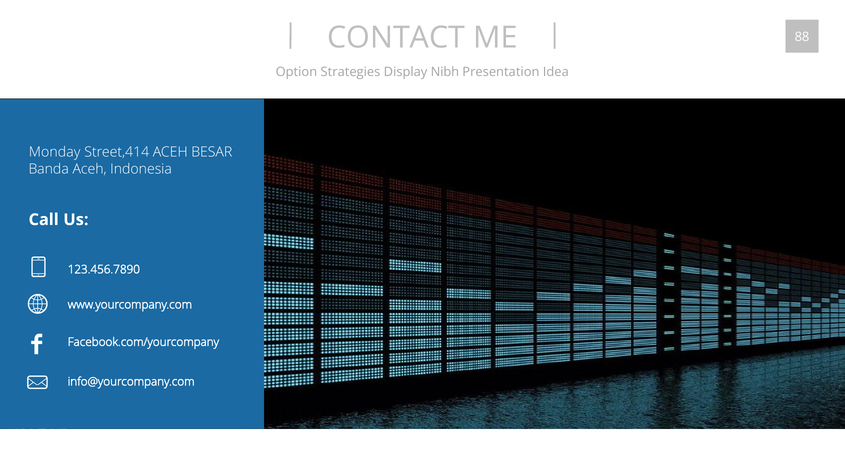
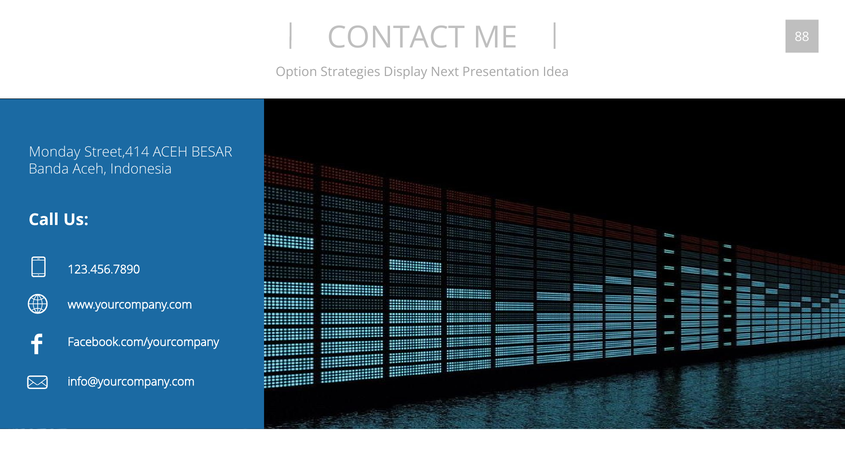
Nibh: Nibh -> Next (445, 72)
